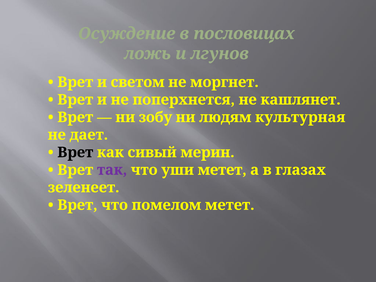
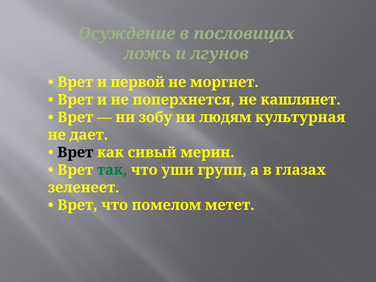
светом: светом -> первой (138, 82)
так colour: purple -> green (112, 170)
уши метет: метет -> групп (222, 170)
